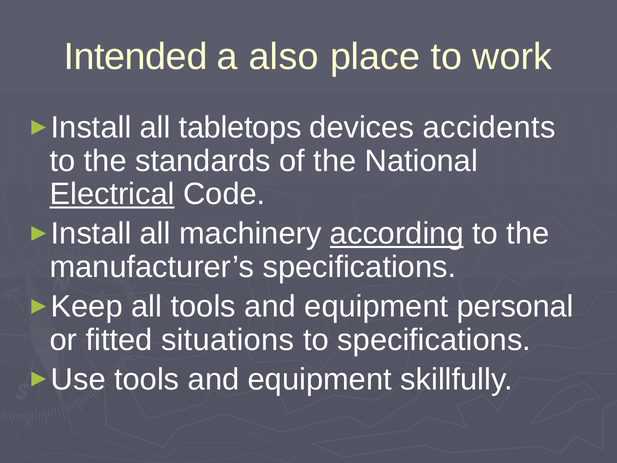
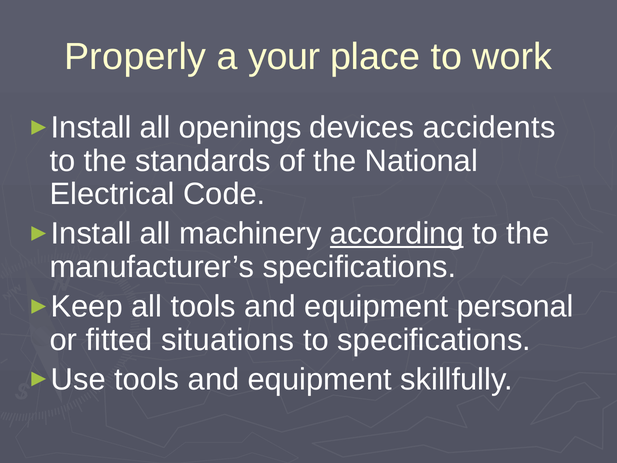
Intended: Intended -> Properly (135, 57)
also: also -> your (284, 57)
tabletops: tabletops -> openings (240, 128)
Electrical underline: present -> none (112, 194)
